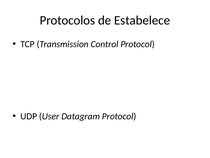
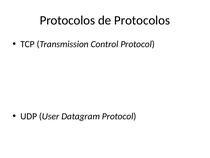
de Estabelece: Estabelece -> Protocolos (142, 20)
